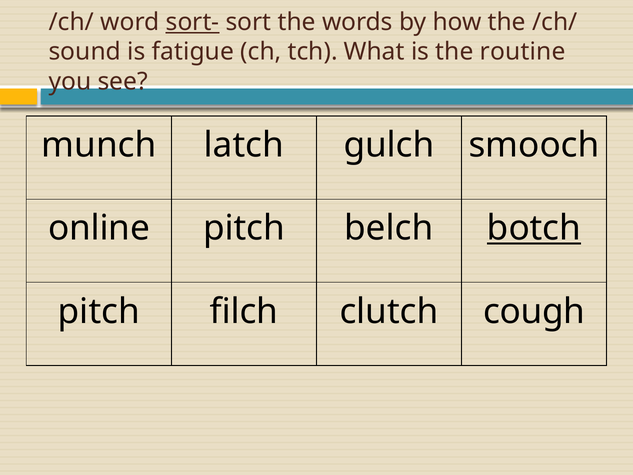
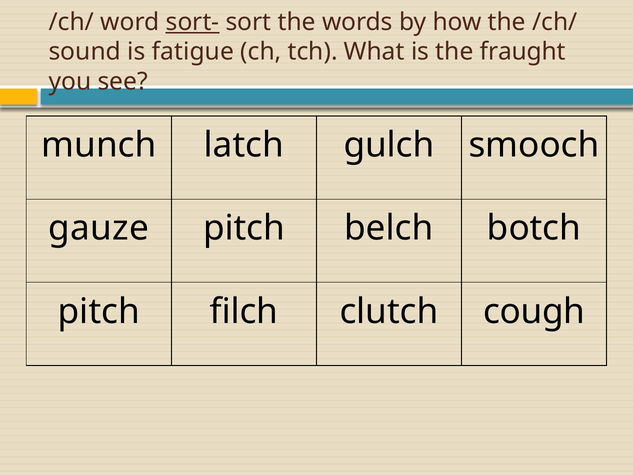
routine: routine -> fraught (523, 52)
online: online -> gauze (99, 228)
botch underline: present -> none (534, 228)
